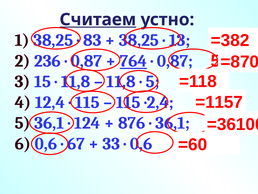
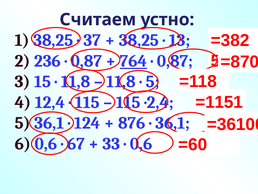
Считаем underline: present -> none (98, 20)
83: 83 -> 37 (92, 40)
=1157: =1157 -> =1151 (219, 102)
